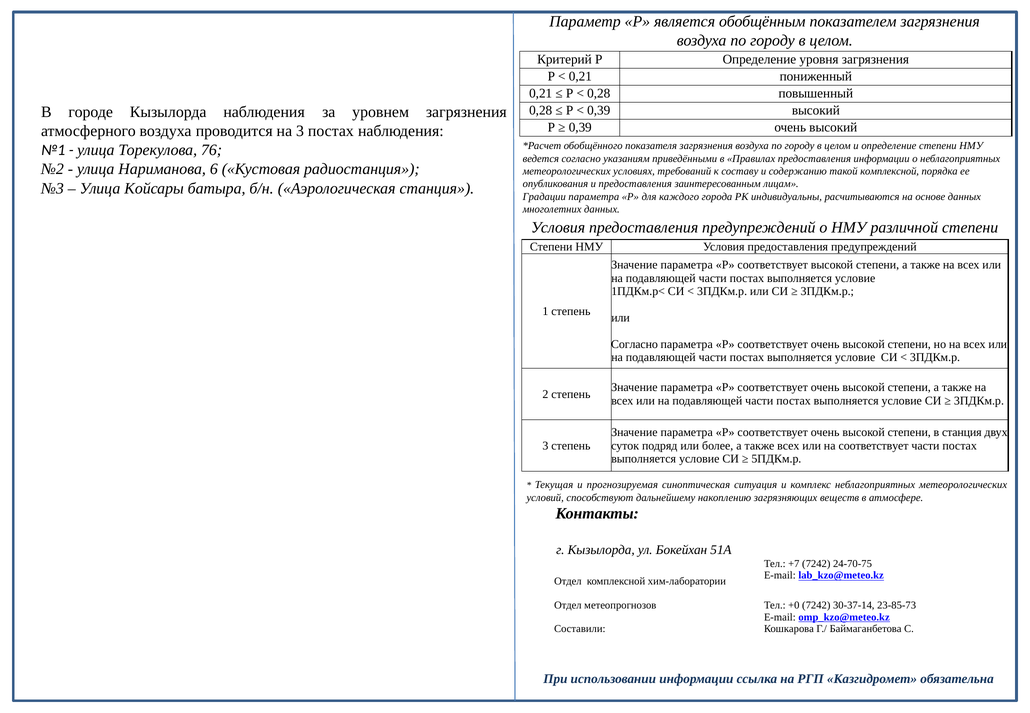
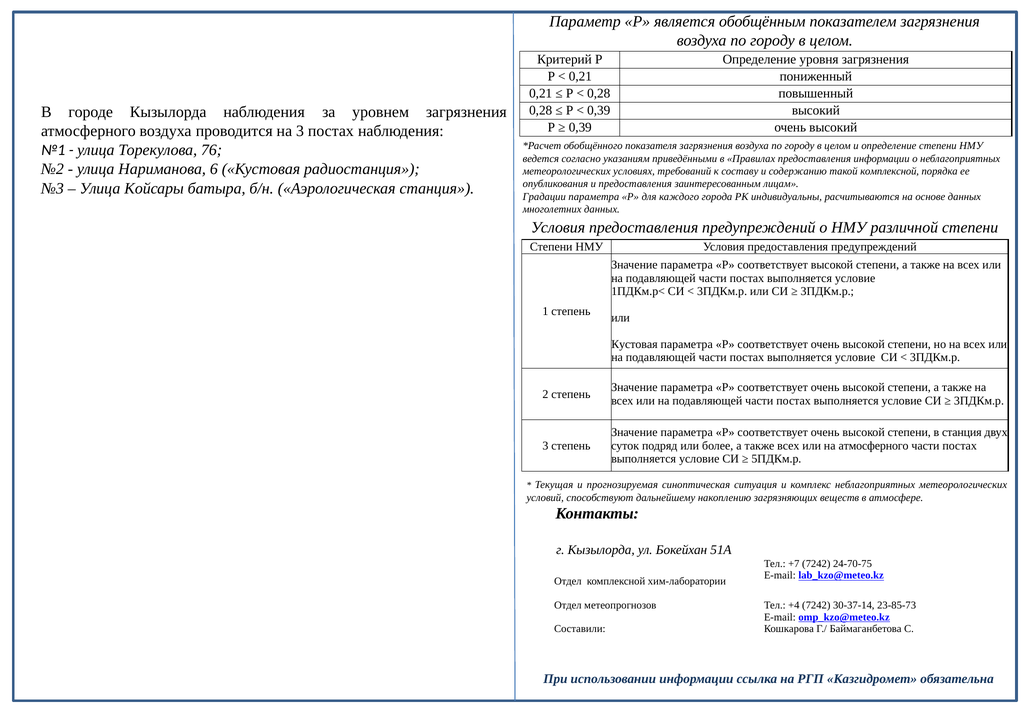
Согласно: Согласно -> Кустовая (634, 344)
на соответствует: соответствует -> атмосферного (874, 446)
+0: +0 -> +4 (794, 605)
